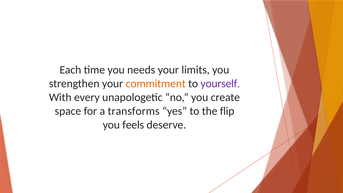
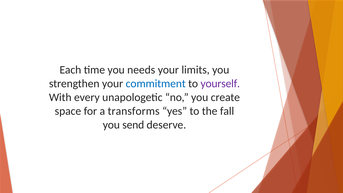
commitment colour: orange -> blue (156, 84)
flip: flip -> fall (227, 111)
feels: feels -> send (133, 125)
